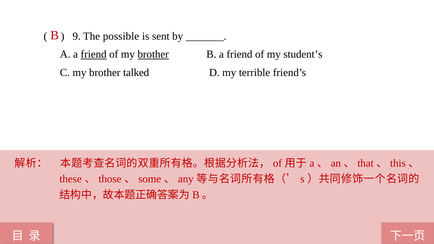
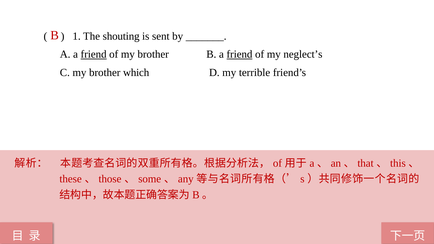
9: 9 -> 1 (77, 36)
possible: possible -> shouting (121, 36)
brother underline: present -> none (153, 54)
friend underline: none -> present (239, 54)
student’s: student’s -> neglect’s (303, 54)
talked: talked -> which (136, 73)
